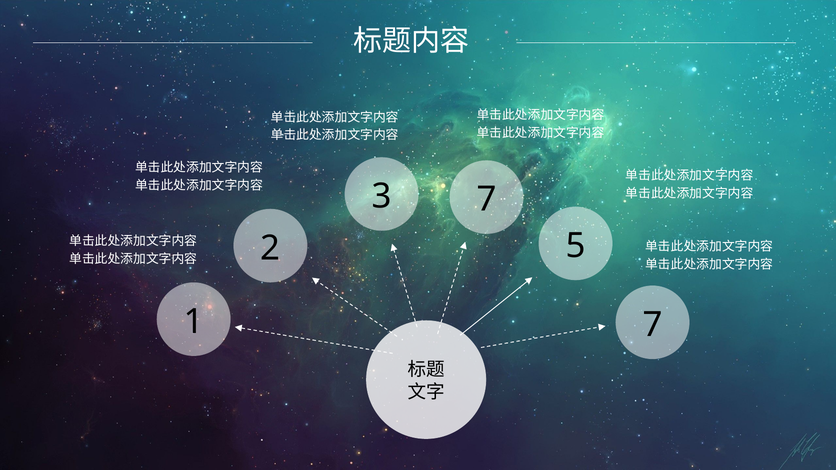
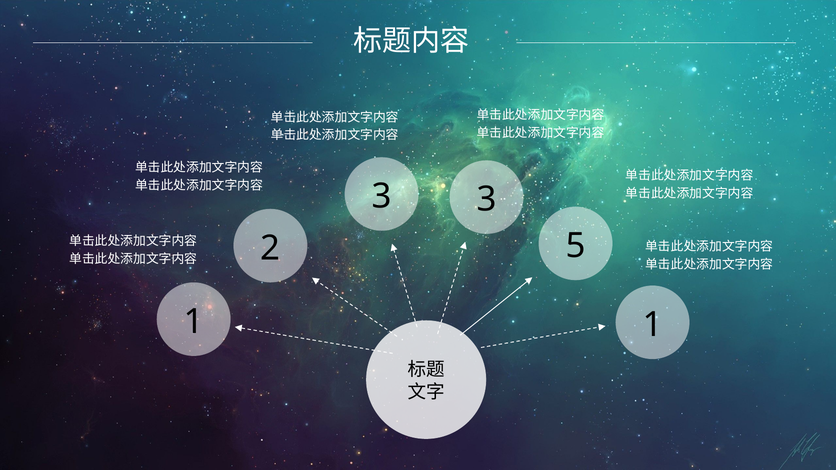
3 7: 7 -> 3 (486, 200)
1 7: 7 -> 1 (652, 325)
